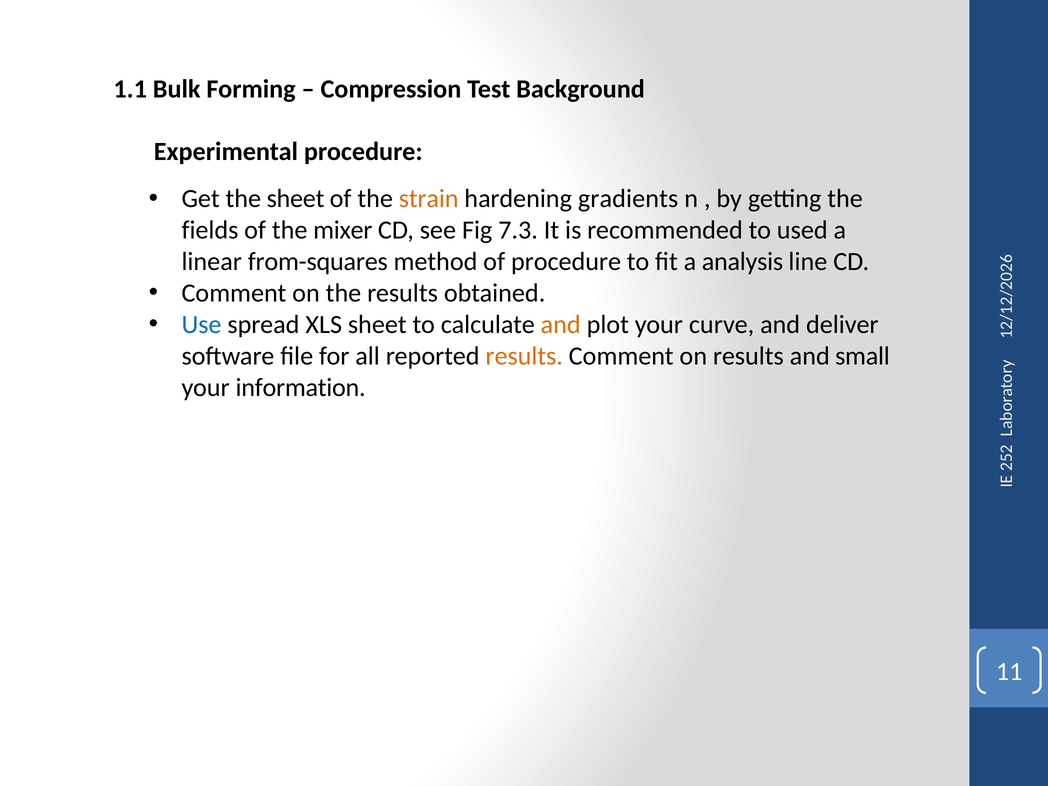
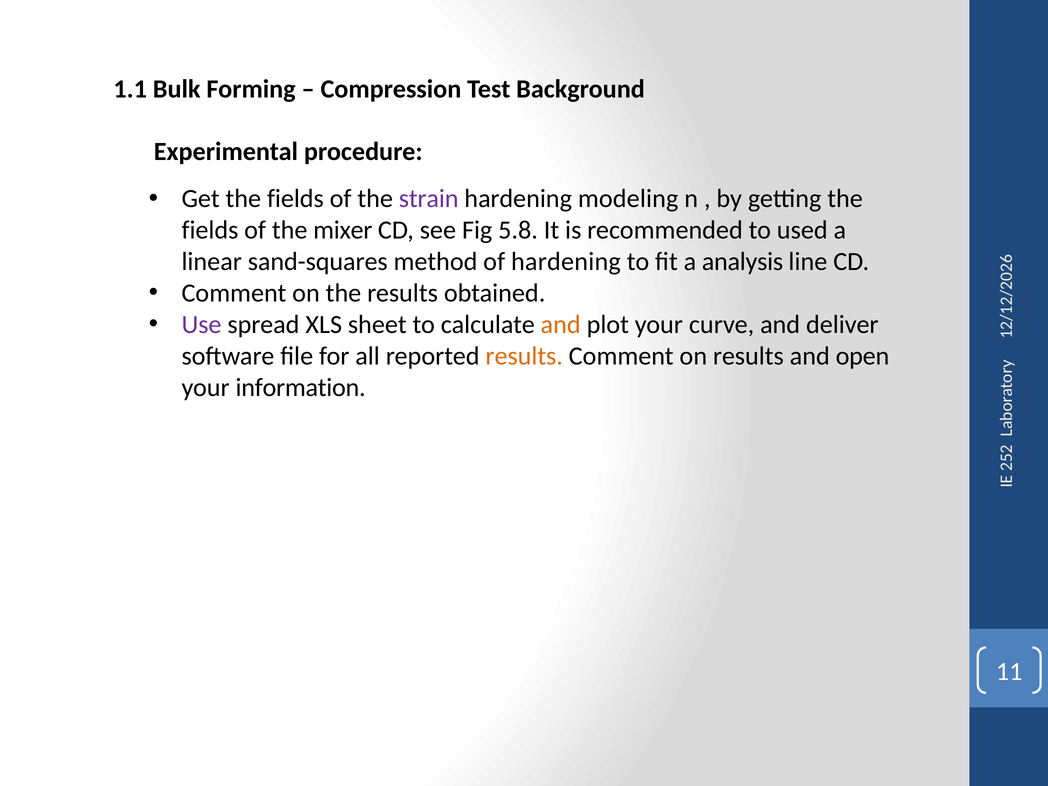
Get the sheet: sheet -> fields (295, 199)
strain colour: orange -> purple (429, 199)
gradients: gradients -> modeling (628, 199)
7.3: 7.3 -> 5.8 (518, 230)
from-squares: from-squares -> sand-squares (318, 262)
of procedure: procedure -> hardening (566, 262)
Use colour: blue -> purple (202, 325)
small: small -> open (862, 356)
